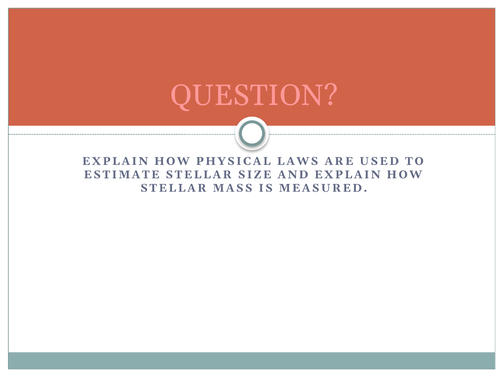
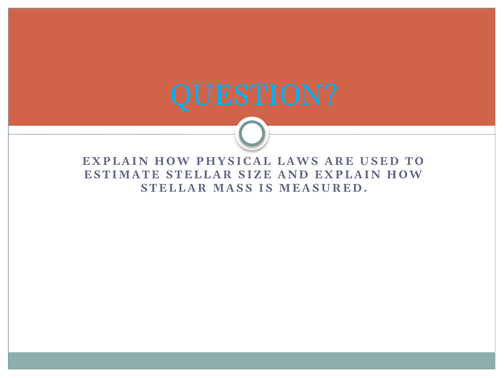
QUESTION colour: pink -> light blue (254, 95)
